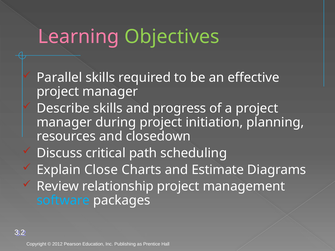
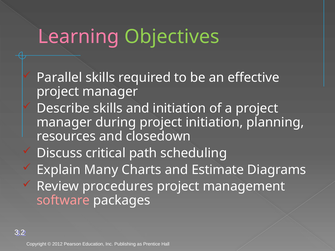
and progress: progress -> initiation (179, 108)
Close: Close -> Many (101, 170)
relationship: relationship -> procedures (118, 187)
software colour: light blue -> pink (63, 201)
